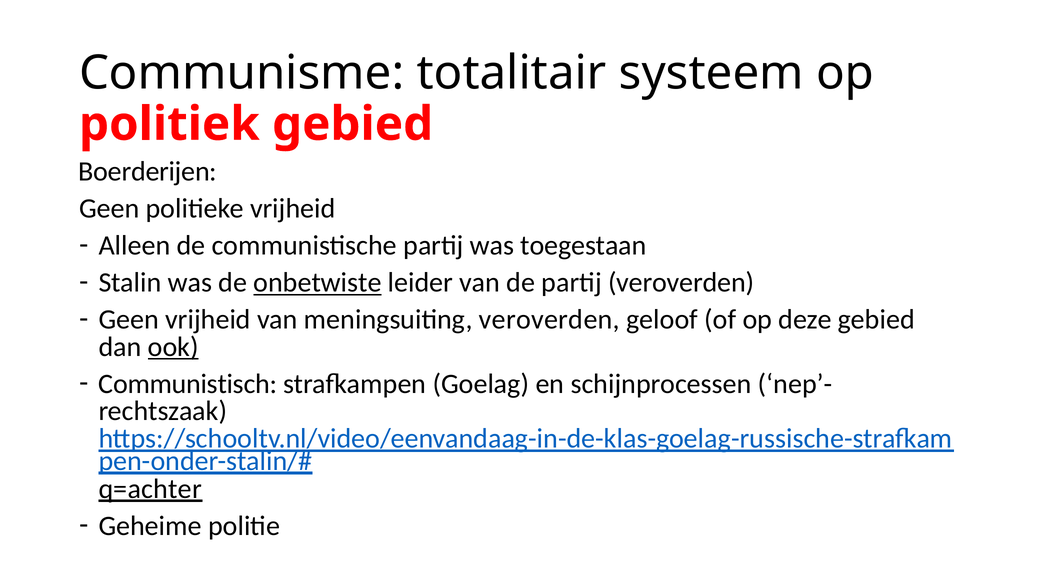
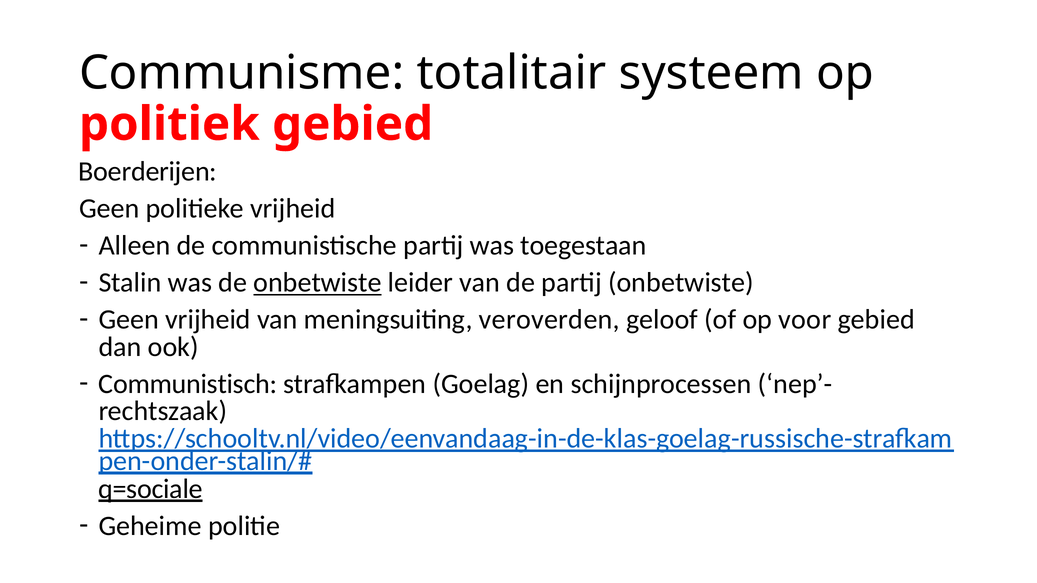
partij veroverden: veroverden -> onbetwiste (681, 283)
deze: deze -> voor (805, 320)
ook underline: present -> none (173, 347)
q=achter: q=achter -> q=sociale (150, 489)
